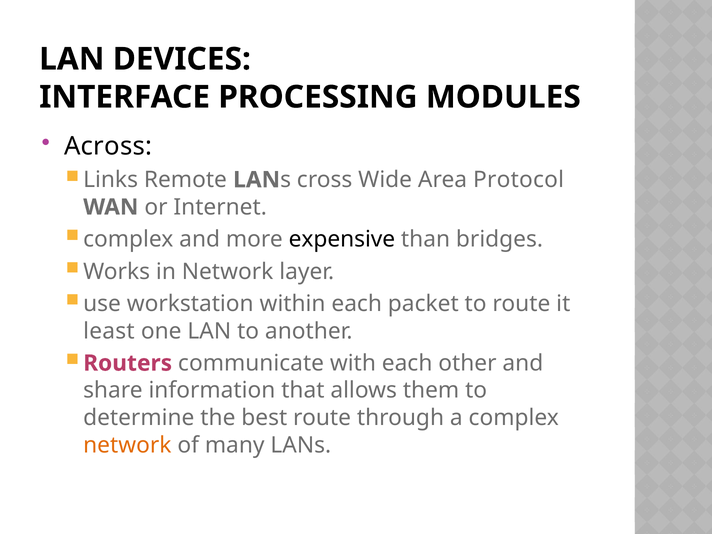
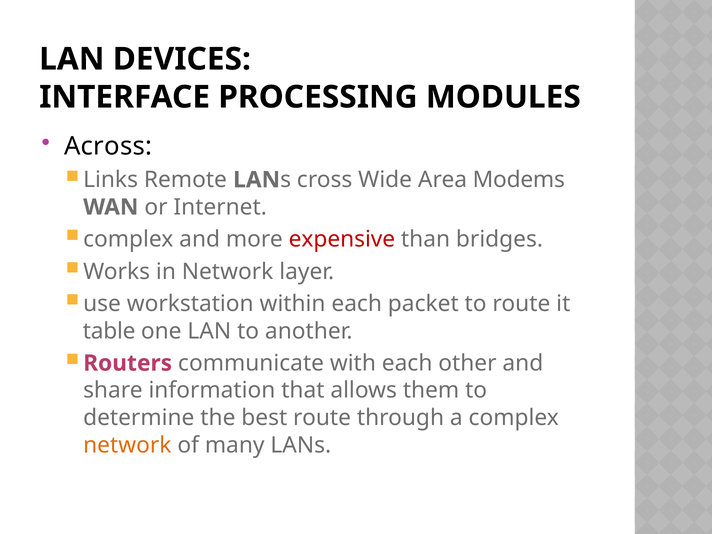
Protocol: Protocol -> Modems (519, 180)
expensive colour: black -> red (342, 239)
least: least -> table (109, 331)
